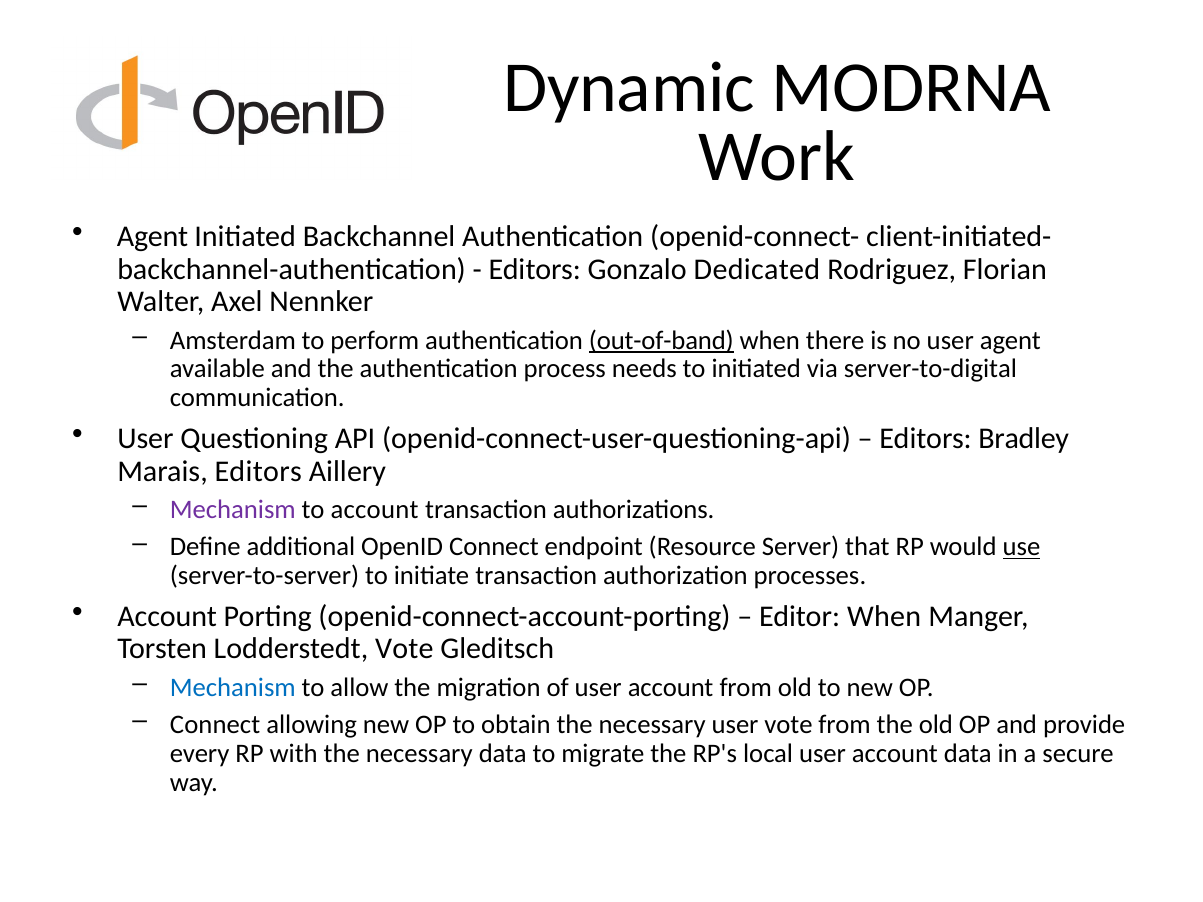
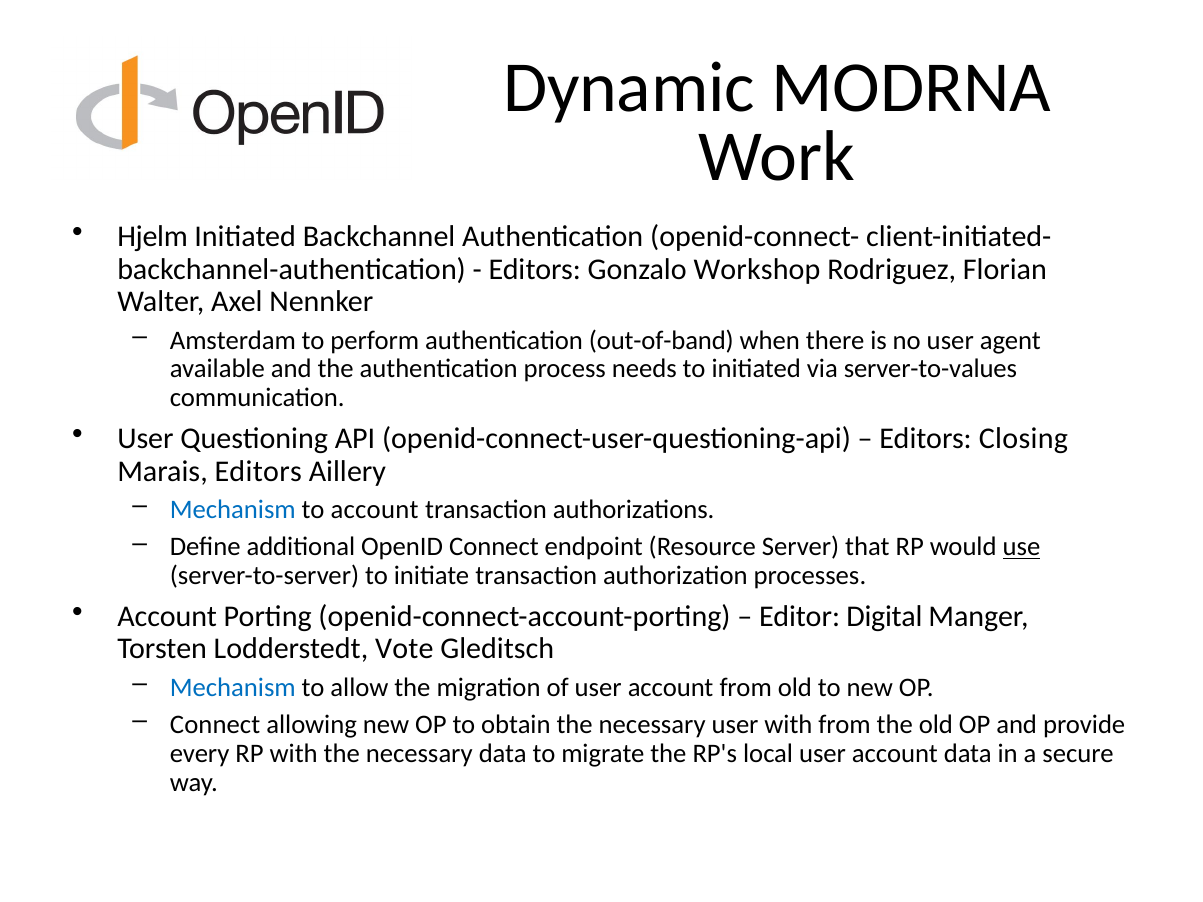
Agent: Agent -> Hjelm (153, 237)
Dedicated: Dedicated -> Workshop (757, 269)
out-of-band underline: present -> none (661, 340)
server-to-digital: server-to-digital -> server-to-values (930, 369)
Bradley: Bradley -> Closing (1023, 439)
Mechanism colour: purple -> blue (233, 510)
Editor When: When -> Digital (884, 617)
user vote: vote -> with (788, 725)
